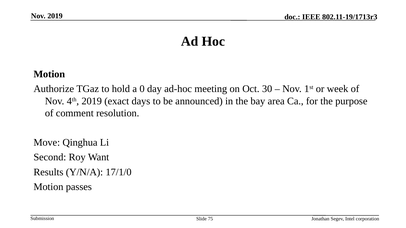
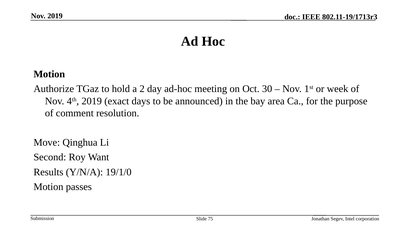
0: 0 -> 2 (142, 89)
17/1/0: 17/1/0 -> 19/1/0 (119, 172)
